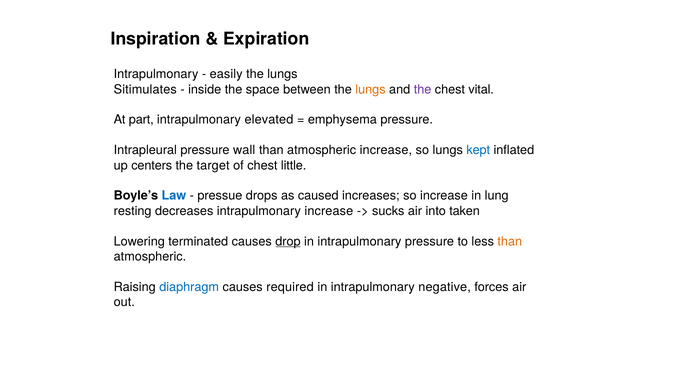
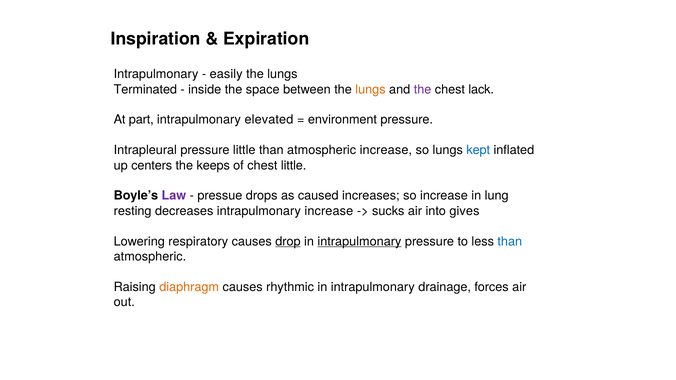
Sitimulates: Sitimulates -> Terminated (145, 89)
vital: vital -> lack (481, 89)
emphysema: emphysema -> environment (342, 120)
pressure wall: wall -> little (244, 150)
target: target -> keeps (213, 165)
Law colour: blue -> purple (174, 196)
taken: taken -> gives (464, 211)
terminated: terminated -> respiratory (198, 242)
intrapulmonary underline: none -> present (359, 242)
than colour: orange -> blue (510, 242)
diaphragm colour: blue -> orange (189, 287)
required: required -> rhythmic (290, 287)
negative: negative -> drainage (445, 287)
